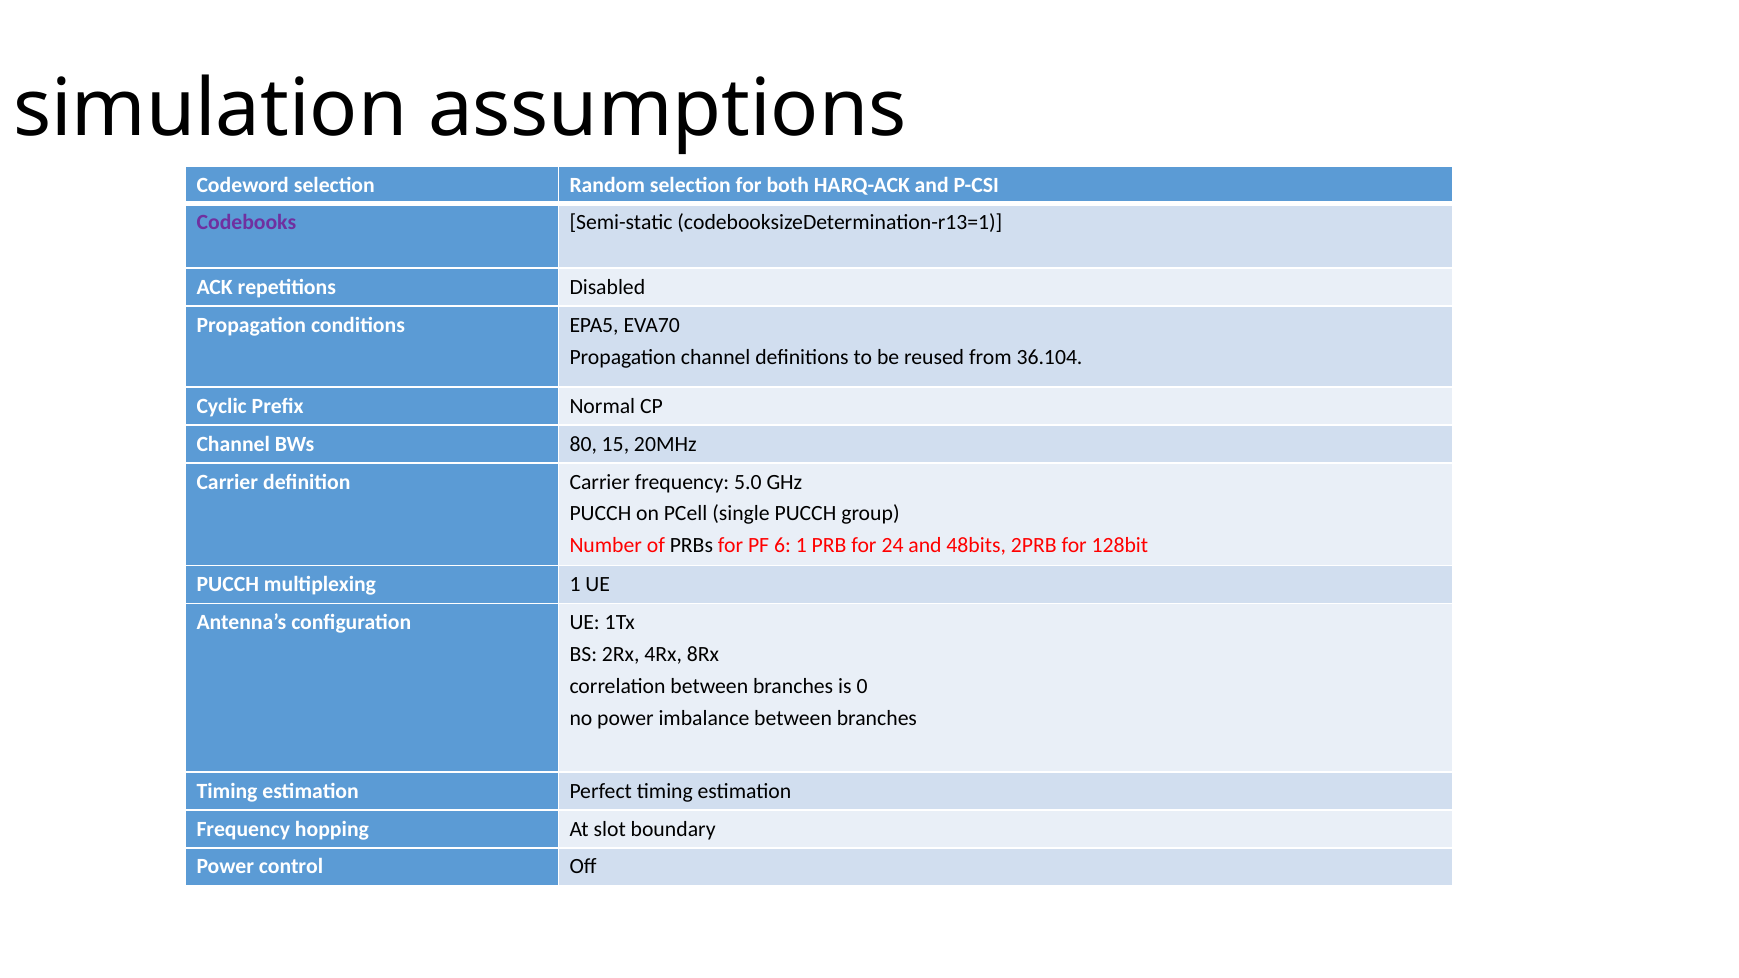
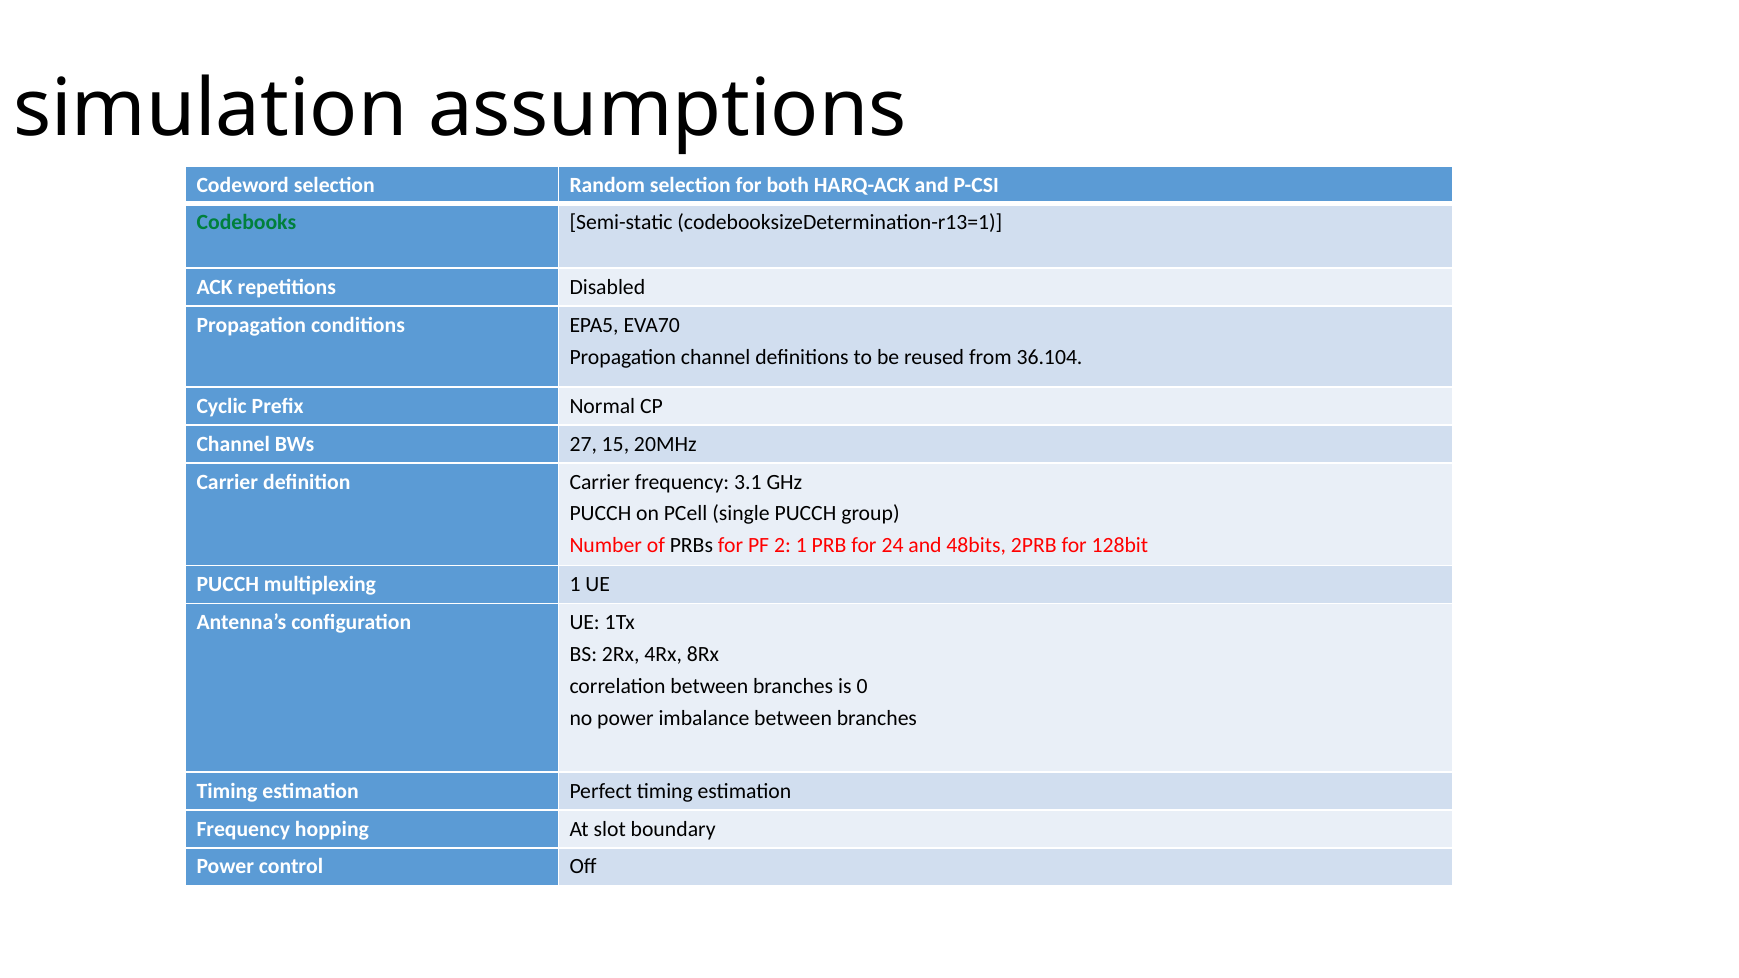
Codebooks colour: purple -> green (246, 223)
80: 80 -> 27 (583, 444)
5.0: 5.0 -> 3.1 (748, 482)
6: 6 -> 2 (783, 546)
